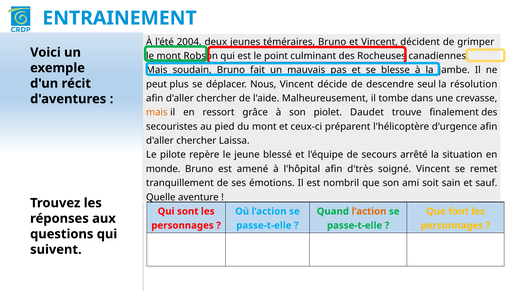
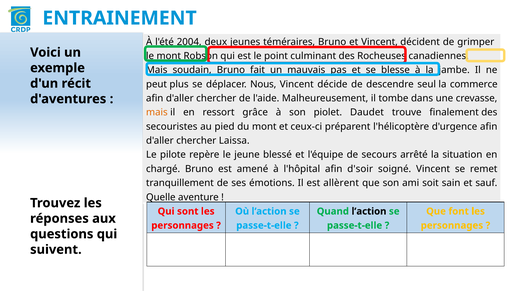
résolution: résolution -> commerce (474, 84)
monde: monde -> chargé (163, 169)
d'très: d'très -> d'soir (360, 169)
nombril: nombril -> allèrent (341, 183)
l’action colour: orange -> black (369, 212)
